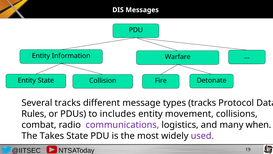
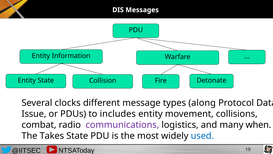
Several tracks: tracks -> clocks (68, 103)
types tracks: tracks -> along (202, 103)
Rules: Rules -> Issue (34, 114)
used colour: purple -> blue (202, 135)
